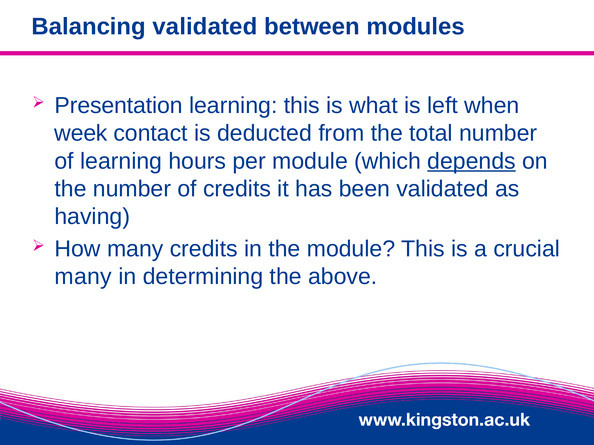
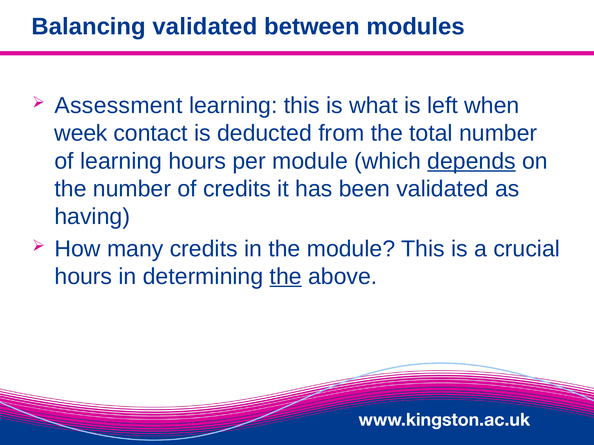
Presentation: Presentation -> Assessment (118, 106)
many: many -> hours (83, 277)
the underline: none -> present (286, 277)
